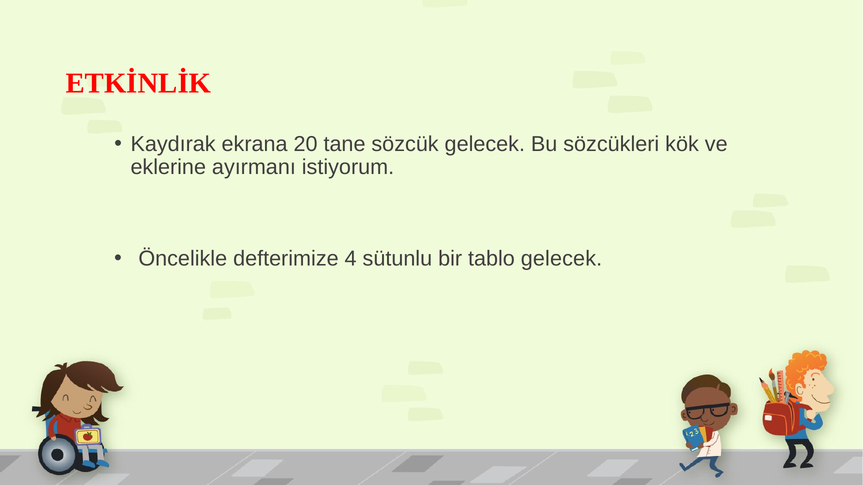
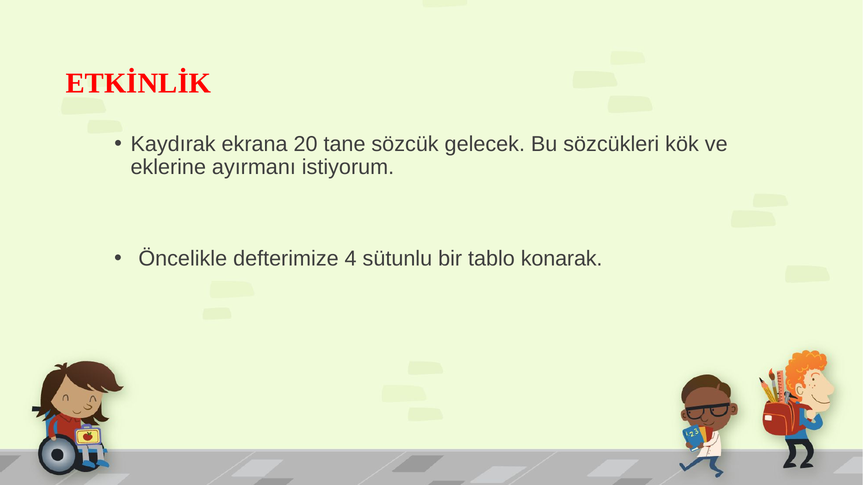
tablo gelecek: gelecek -> konarak (562, 259)
